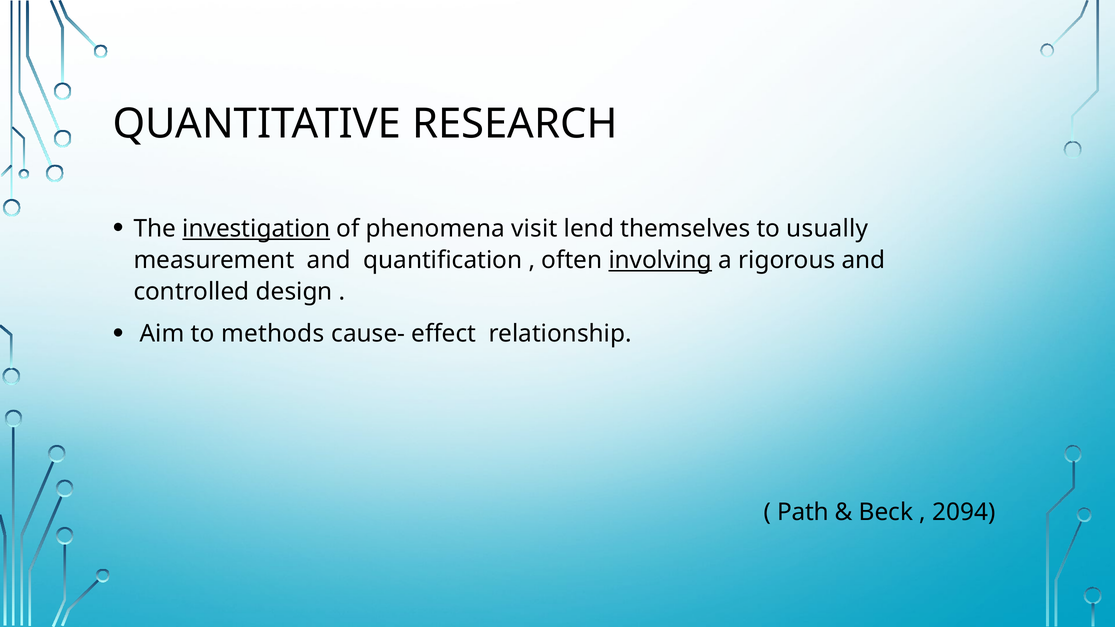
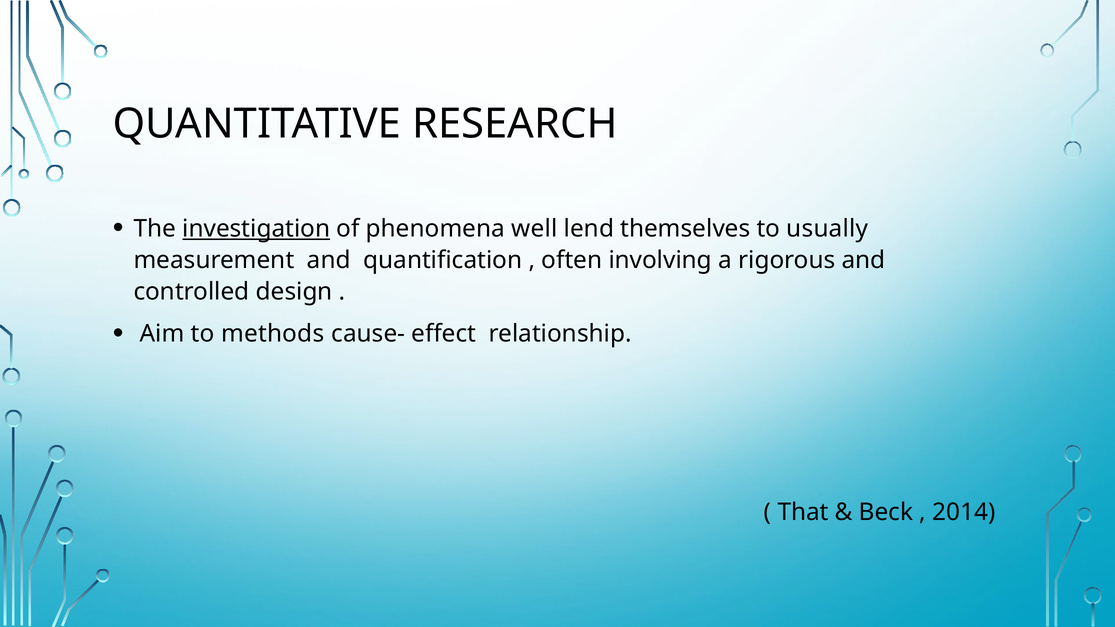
visit: visit -> well (534, 229)
involving underline: present -> none (660, 260)
Path: Path -> That (803, 512)
2094: 2094 -> 2014 (964, 512)
